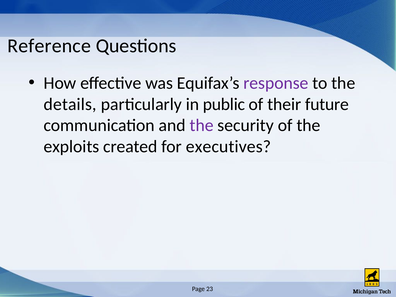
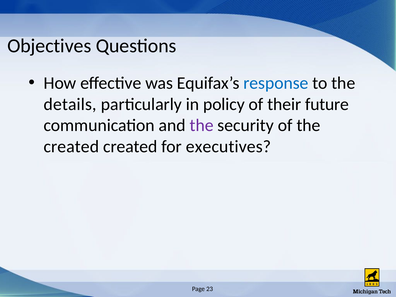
Reference: Reference -> Objectives (49, 46)
response colour: purple -> blue (276, 83)
public: public -> policy (224, 104)
exploits: exploits -> created (71, 147)
